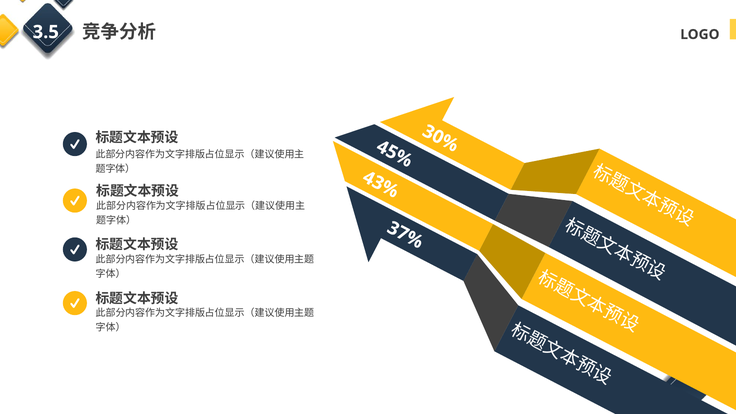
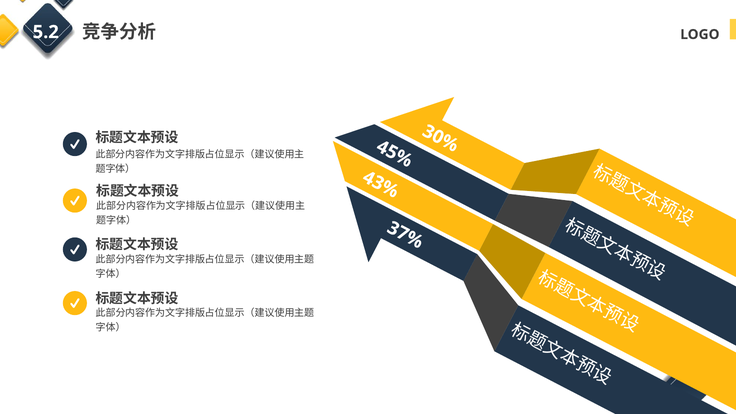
3.5: 3.5 -> 5.2 (46, 32)
